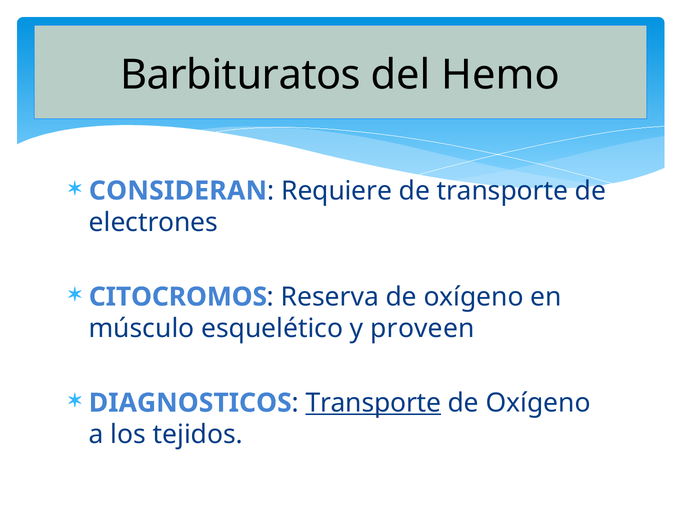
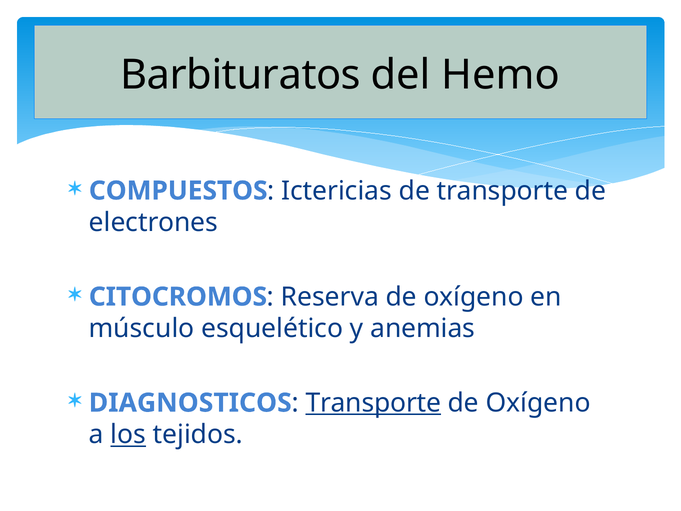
CONSIDERAN: CONSIDERAN -> COMPUESTOS (178, 191)
Requiere: Requiere -> Ictericias (337, 191)
proveen: proveen -> anemias (423, 329)
los underline: none -> present (128, 435)
